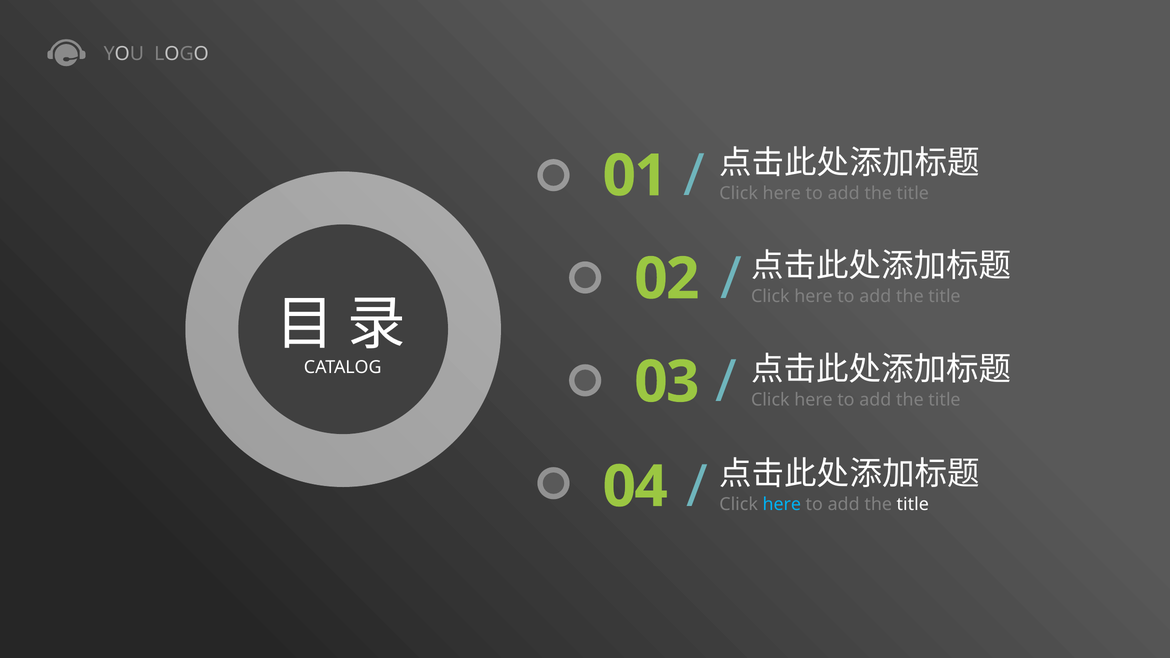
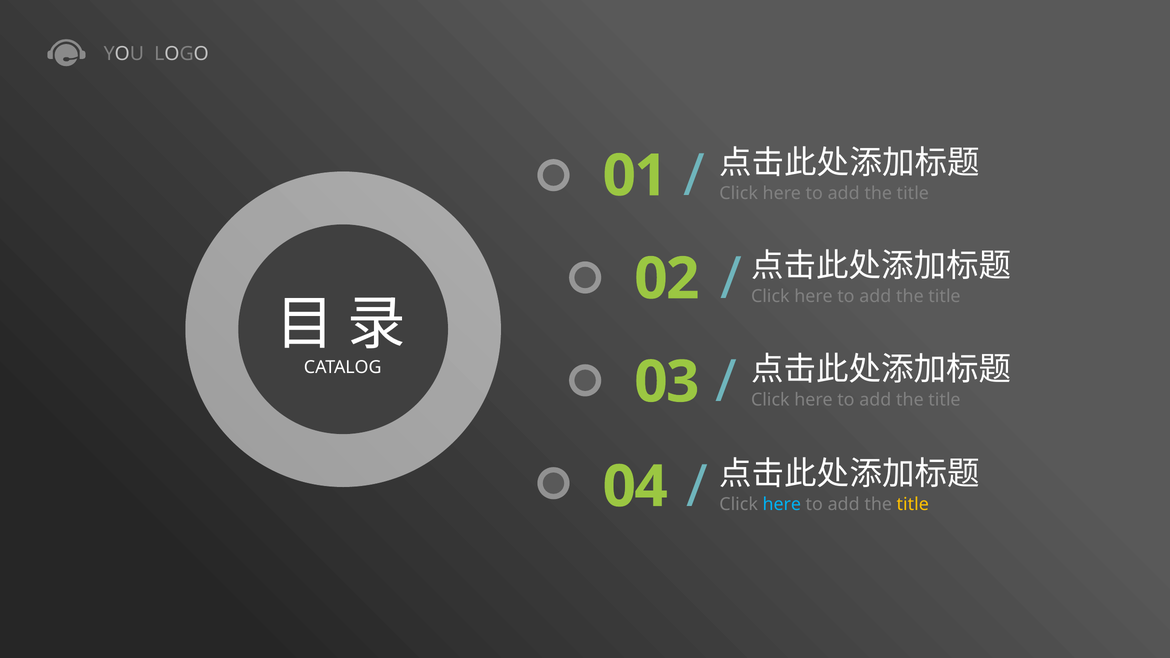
title colour: white -> yellow (913, 504)
